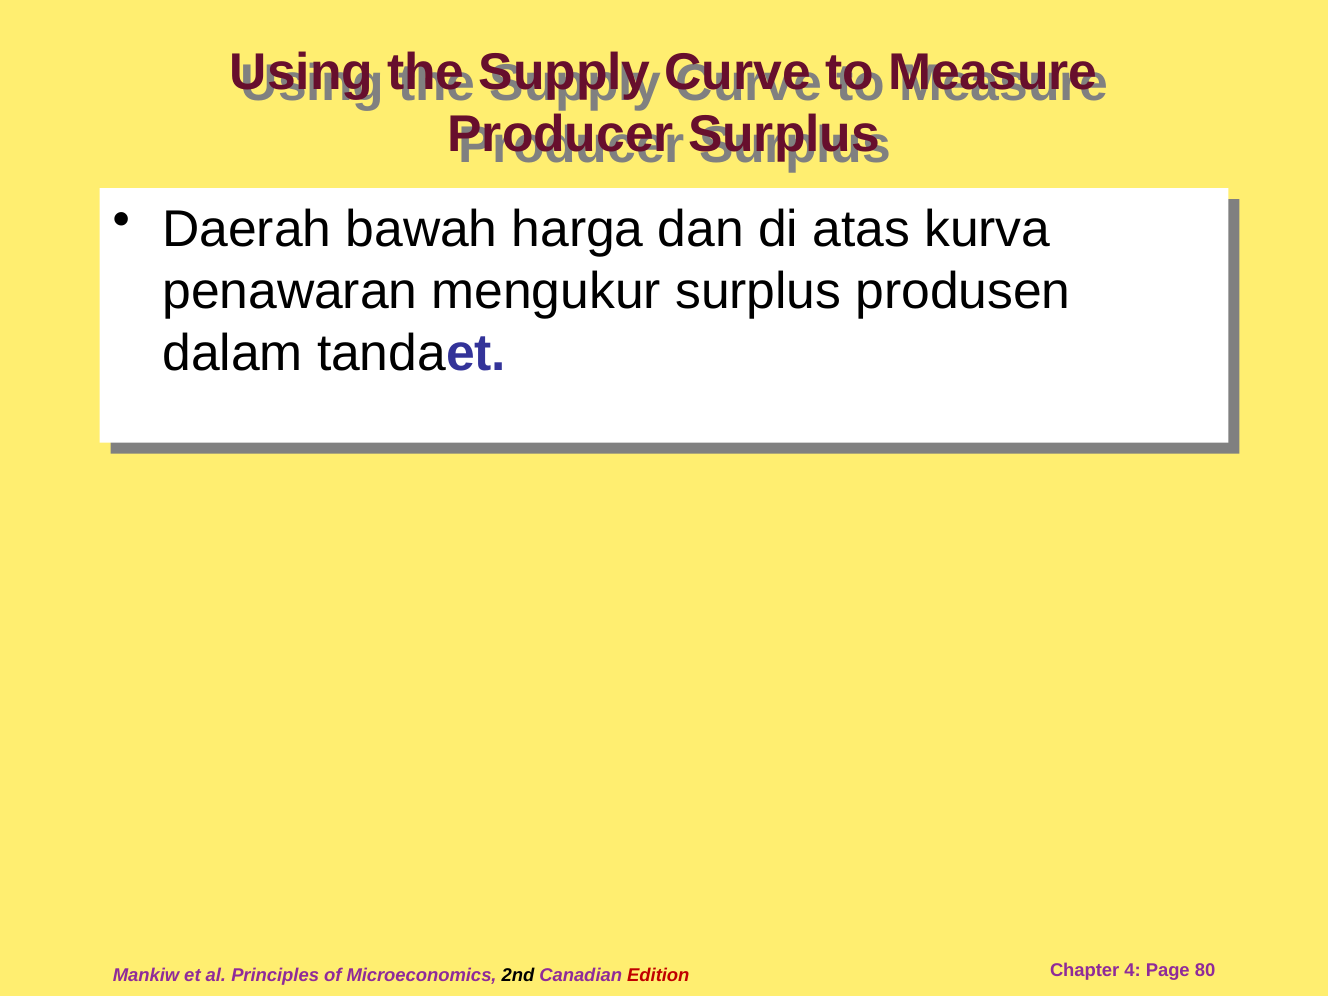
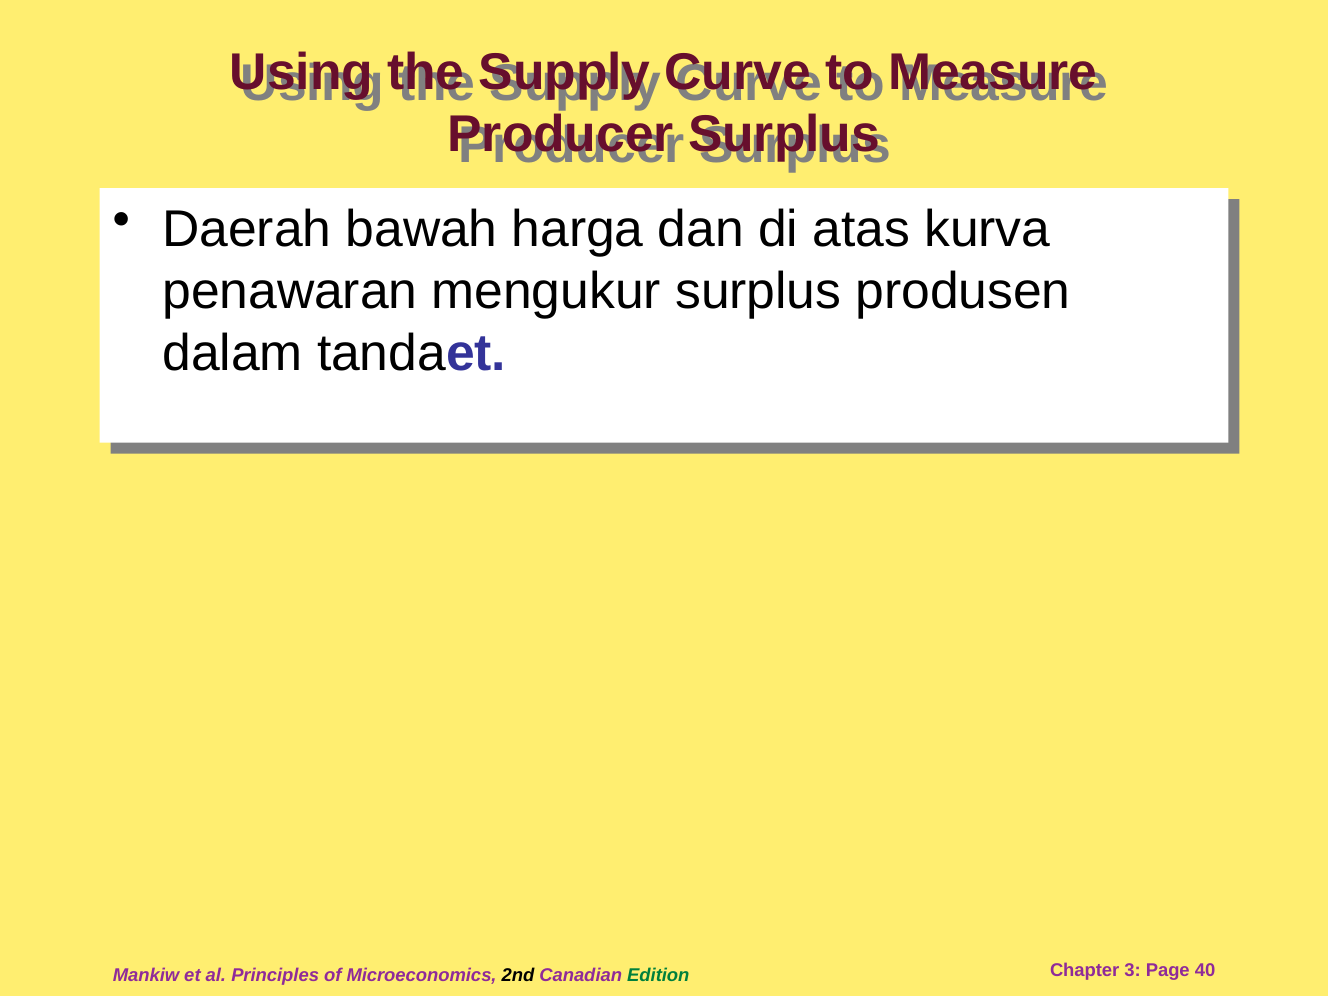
Edition colour: red -> green (658, 975)
4: 4 -> 3 (1133, 971)
80: 80 -> 40 (1205, 971)
